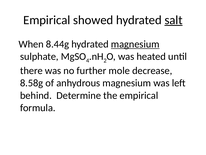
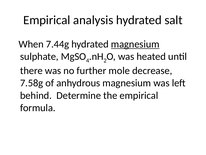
showed: showed -> analysis (93, 20)
salt underline: present -> none (174, 20)
8.44g: 8.44g -> 7.44g (58, 44)
8.58g: 8.58g -> 7.58g (32, 83)
